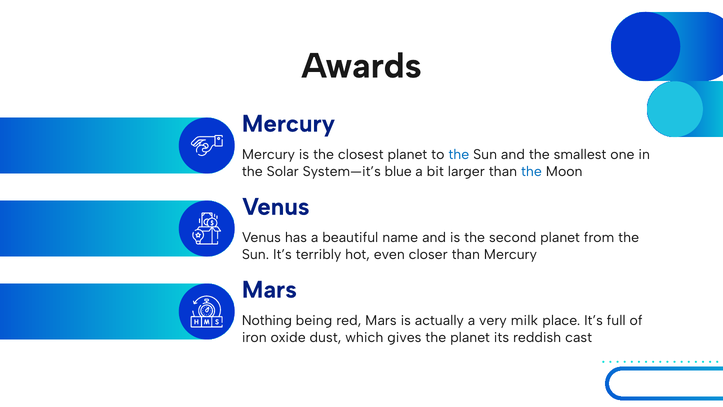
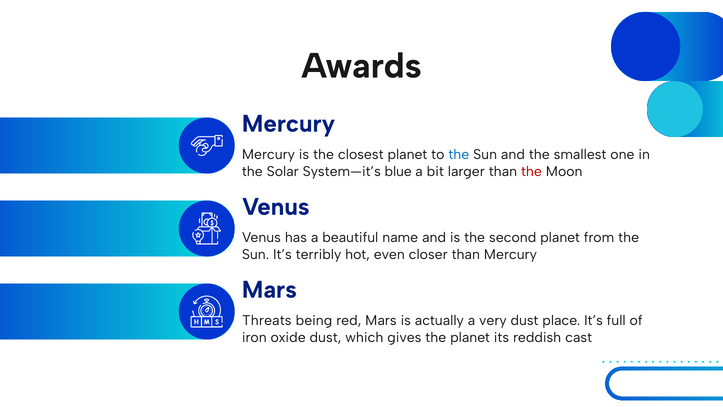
the colour: blue -> red (531, 171)
Nothing: Nothing -> Threats (267, 320)
very milk: milk -> dust (525, 320)
